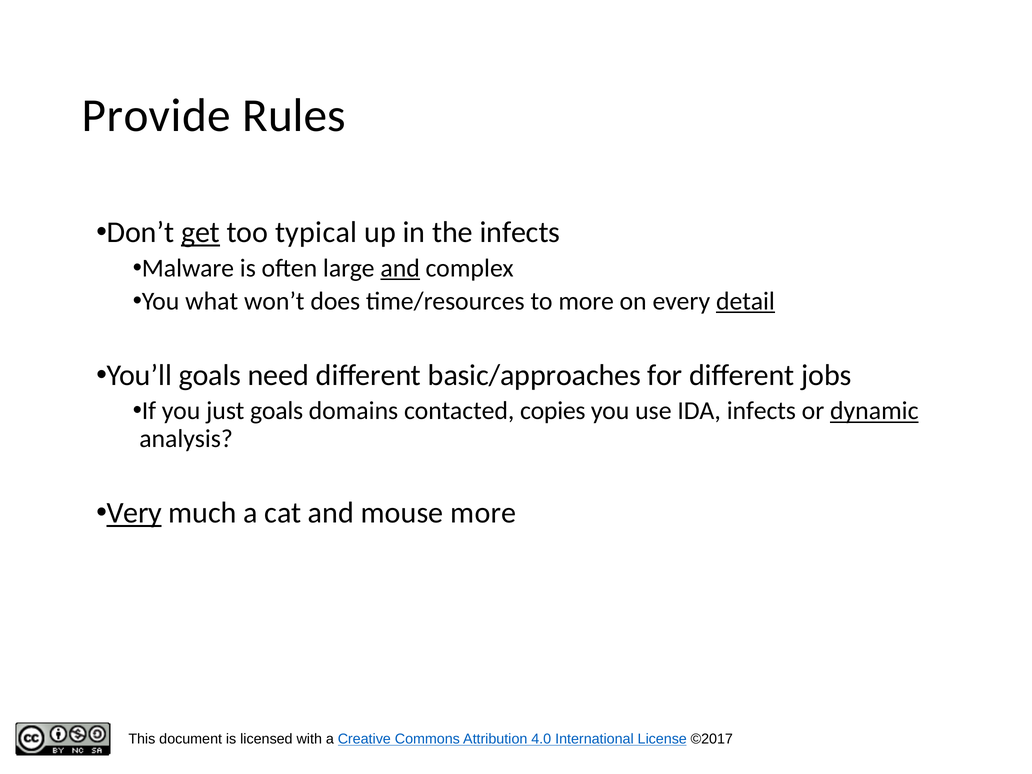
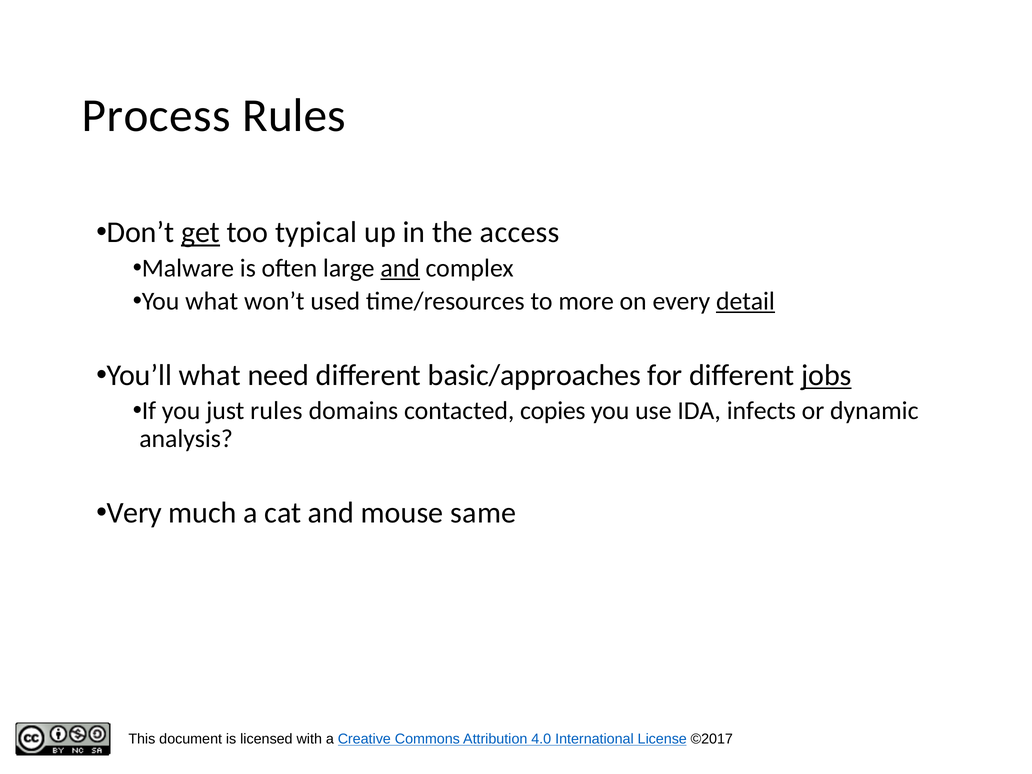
Provide: Provide -> Process (156, 116)
the infects: infects -> access (520, 232)
does: does -> used (335, 301)
You’ll goals: goals -> what (210, 375)
jobs underline: none -> present (826, 375)
just goals: goals -> rules (276, 411)
dynamic underline: present -> none (874, 411)
Very underline: present -> none (134, 513)
mouse more: more -> same (483, 513)
